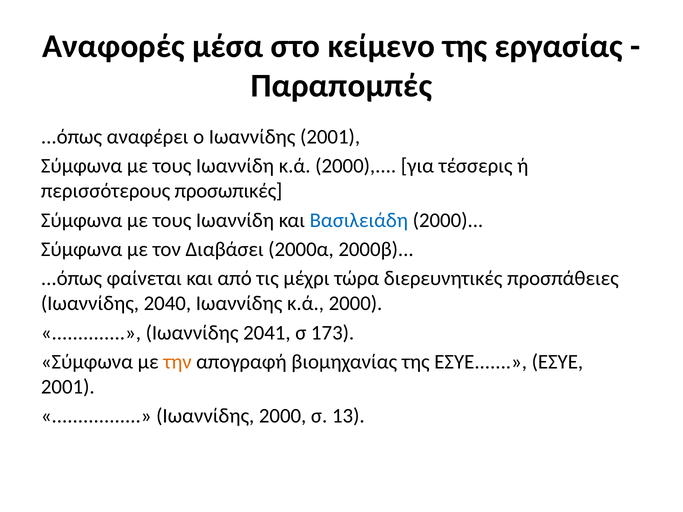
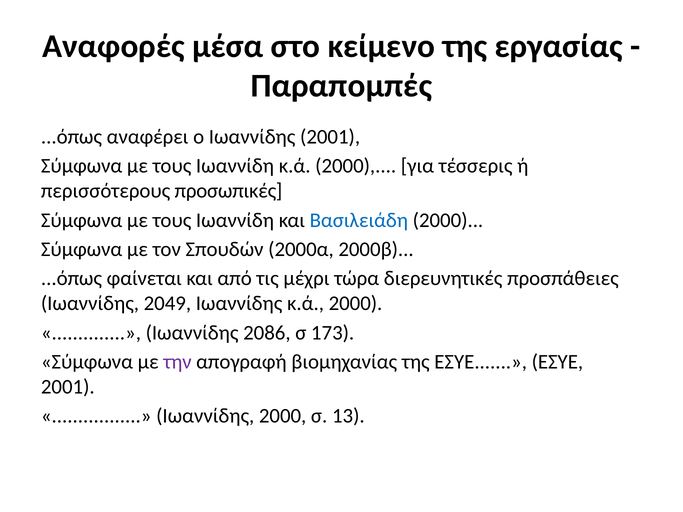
Διαβάσει: Διαβάσει -> Σπουδών (225, 249)
2040: 2040 -> 2049 (167, 304)
2041: 2041 -> 2086 (267, 333)
την colour: orange -> purple (177, 362)
